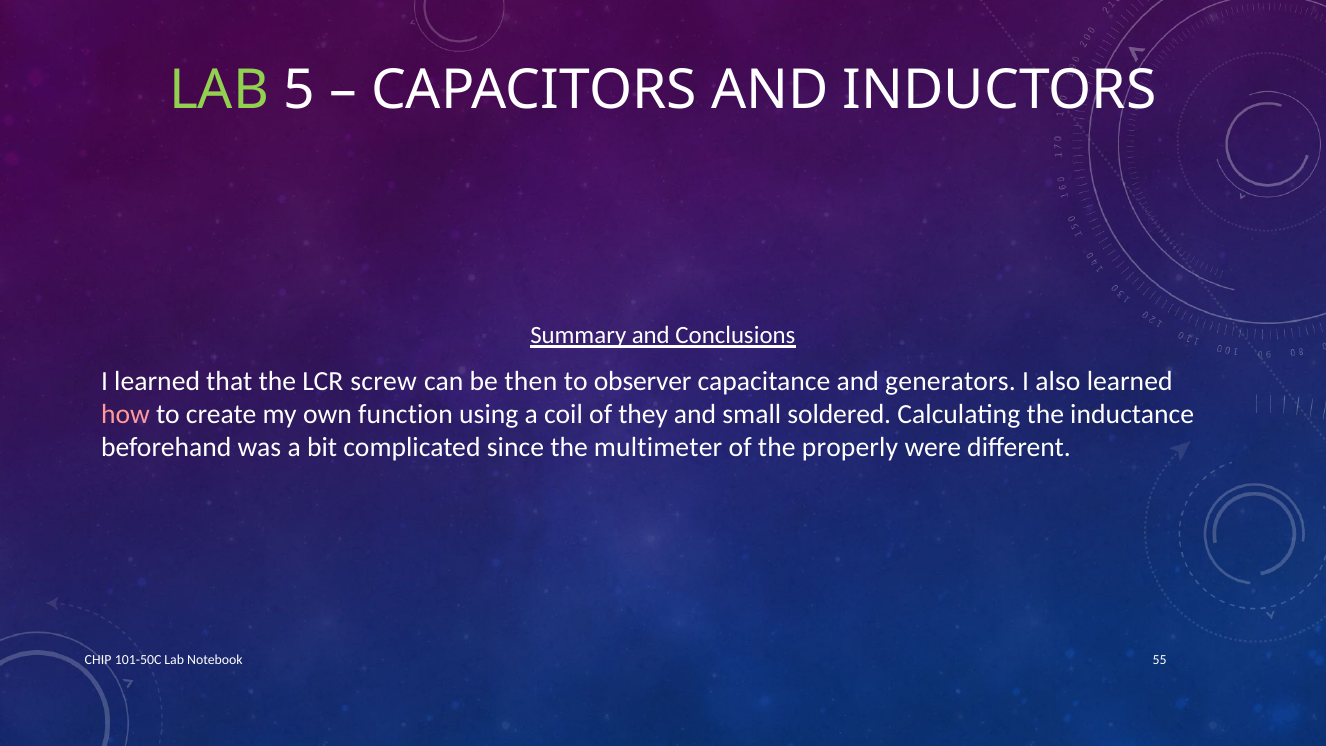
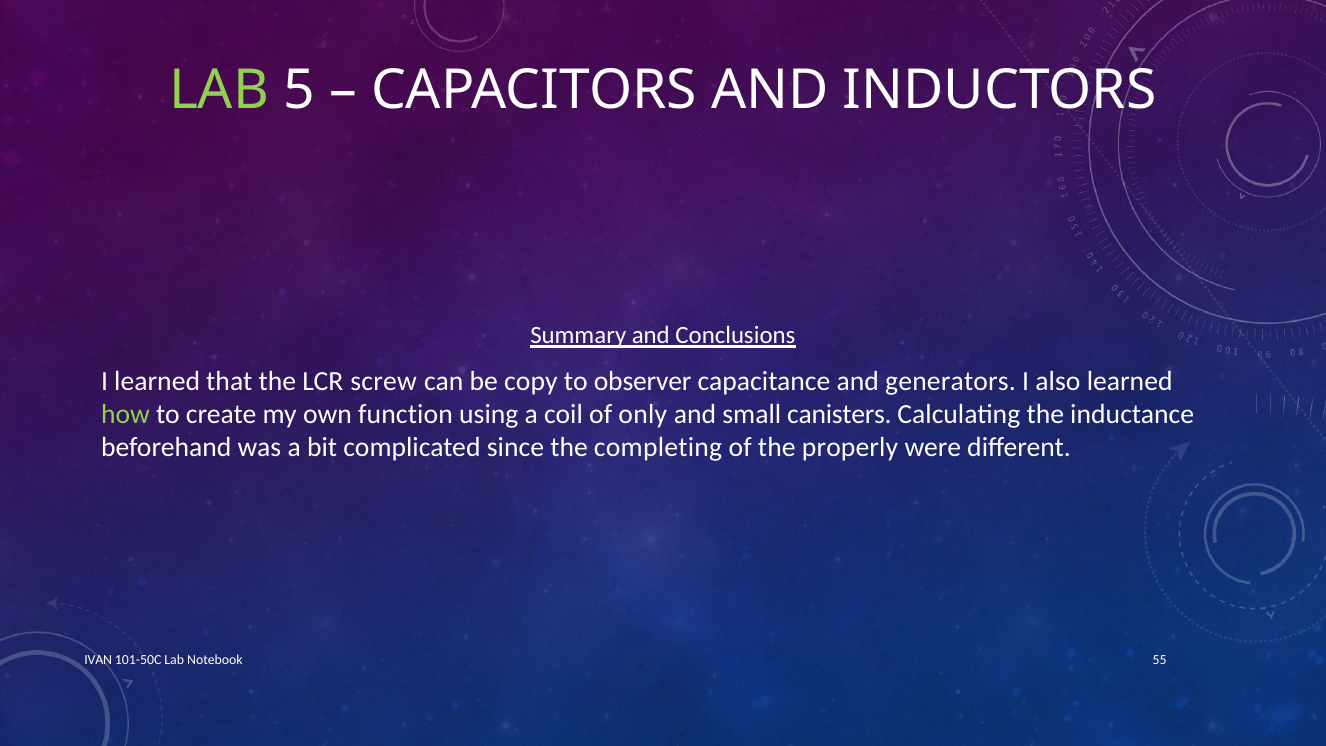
then: then -> copy (531, 381)
how colour: pink -> light green (125, 414)
they: they -> only (643, 414)
soldered: soldered -> canisters (839, 414)
multimeter: multimeter -> completing (658, 447)
CHIP: CHIP -> IVAN (98, 660)
